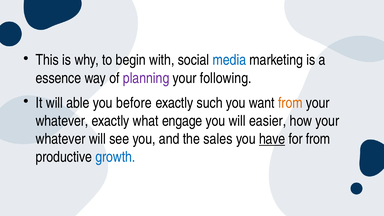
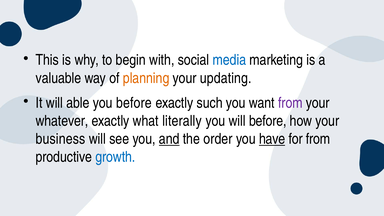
essence: essence -> valuable (58, 78)
planning colour: purple -> orange (146, 78)
following: following -> updating (226, 78)
from colour: orange -> purple (290, 103)
engage: engage -> literally (182, 121)
will easier: easier -> before (268, 121)
whatever: whatever -> business (60, 139)
and underline: none -> present (169, 139)
sales: sales -> order (218, 139)
